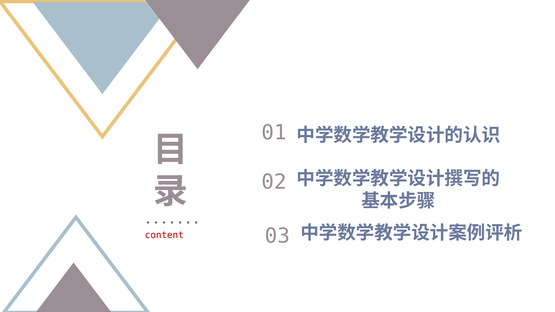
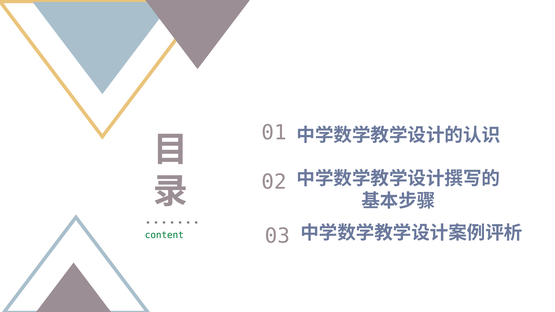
content colour: red -> green (164, 235)
